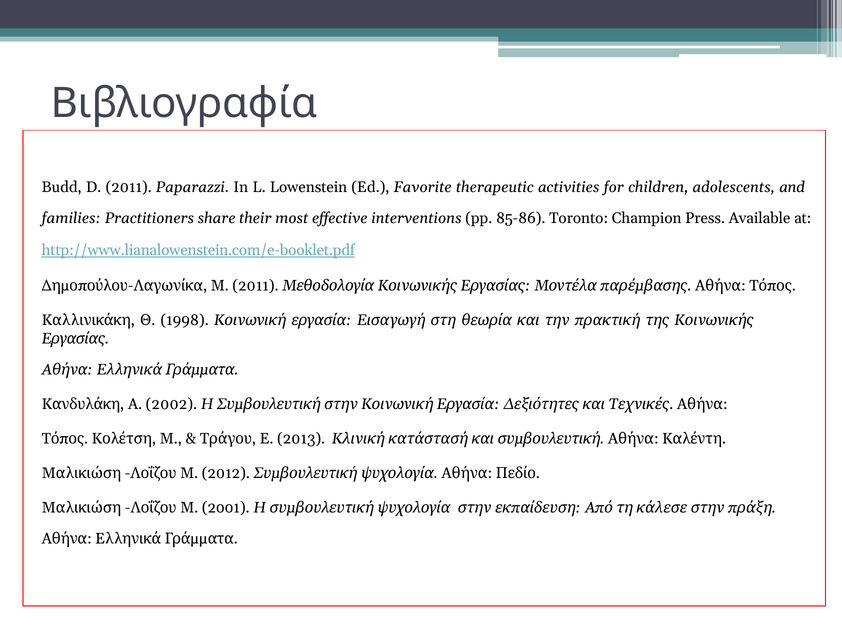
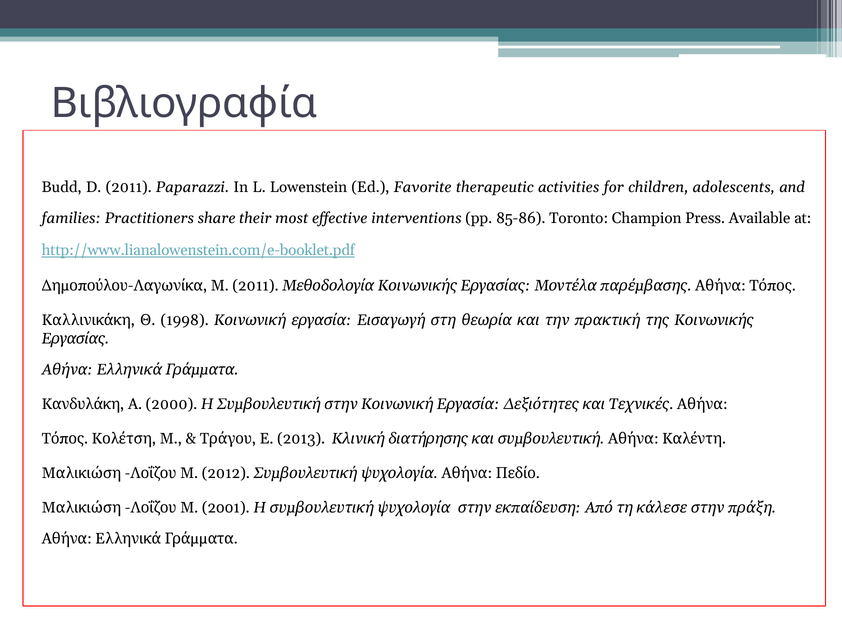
2002: 2002 -> 2000 (172, 404)
κατάστασή: κατάστασή -> διατήρησης (428, 438)
